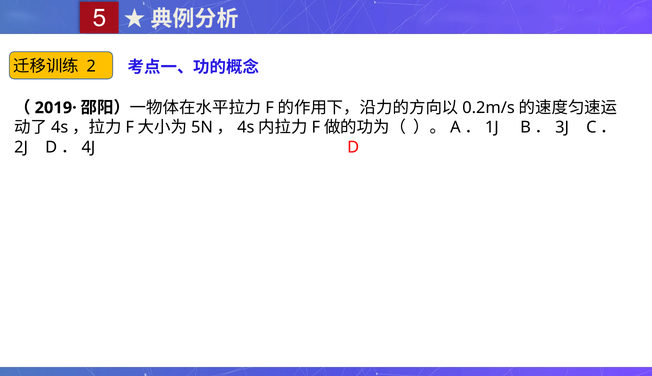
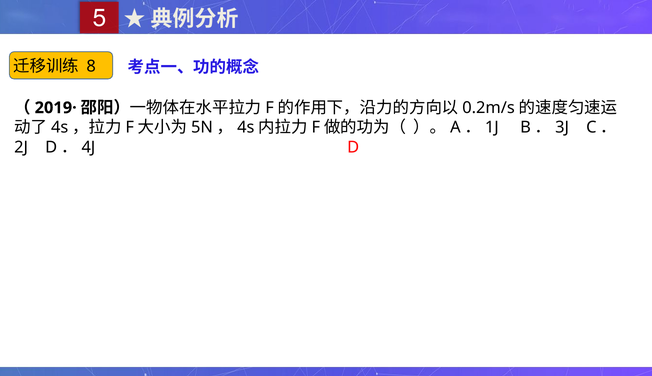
2: 2 -> 8 (91, 67)
